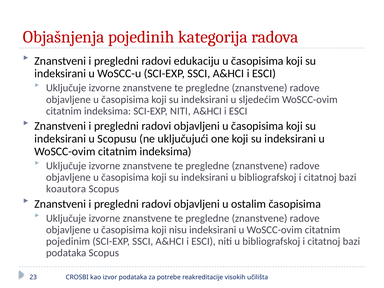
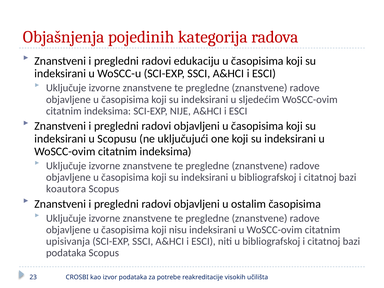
SCI-EXP NITI: NITI -> NIJE (180, 111)
pojedinim: pojedinim -> upisivanja (68, 241)
